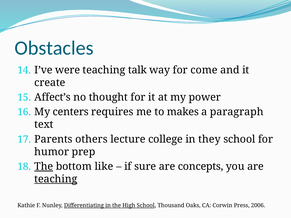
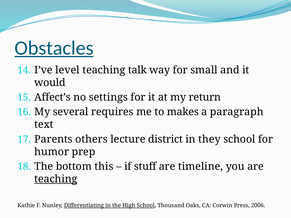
Obstacles underline: none -> present (54, 48)
were: were -> level (67, 70)
come: come -> small (204, 70)
create: create -> would (50, 83)
thought: thought -> settings (108, 97)
power: power -> return (205, 97)
centers: centers -> several (71, 112)
college: college -> district (166, 139)
The underline: present -> none (44, 167)
like: like -> this (104, 167)
sure: sure -> stuff (145, 167)
concepts: concepts -> timeline (201, 167)
